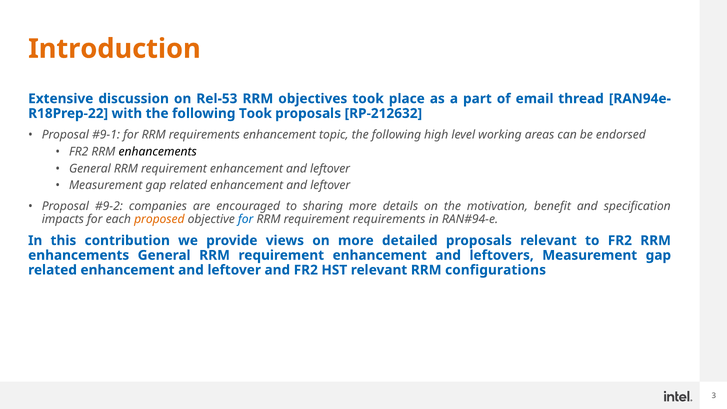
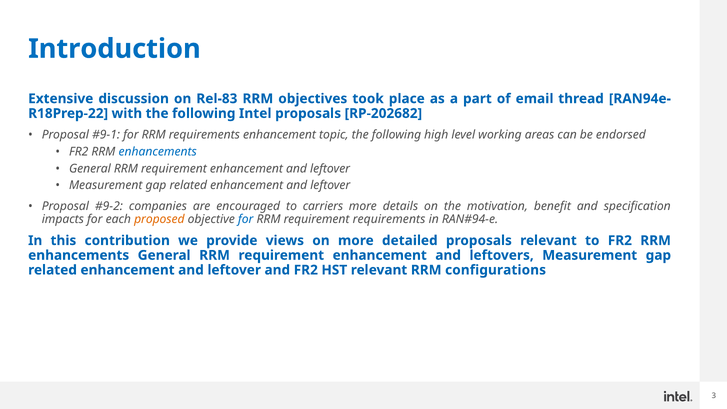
Introduction colour: orange -> blue (114, 49)
Rel-53: Rel-53 -> Rel-83 (217, 99)
following Took: Took -> Intel (255, 113)
RP-212632: RP-212632 -> RP-202682 (383, 113)
enhancements colour: black -> blue (158, 152)
sharing: sharing -> carriers (323, 206)
